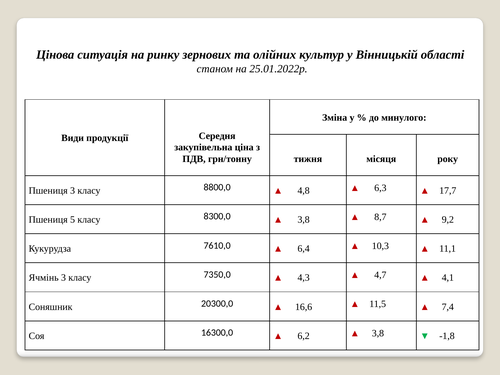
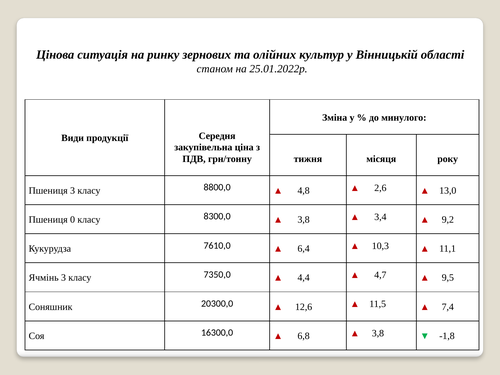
6,3: 6,3 -> 2,6 (380, 188)
17,7: 17,7 -> 13,0 (448, 191)
5: 5 -> 0 (73, 220)
8,7: 8,7 -> 3,4 (380, 217)
4,3: 4,3 -> 4,4 (304, 278)
4,1: 4,1 -> 9,5 (448, 278)
16,6: 16,6 -> 12,6 (304, 307)
6,2: 6,2 -> 6,8 (304, 336)
